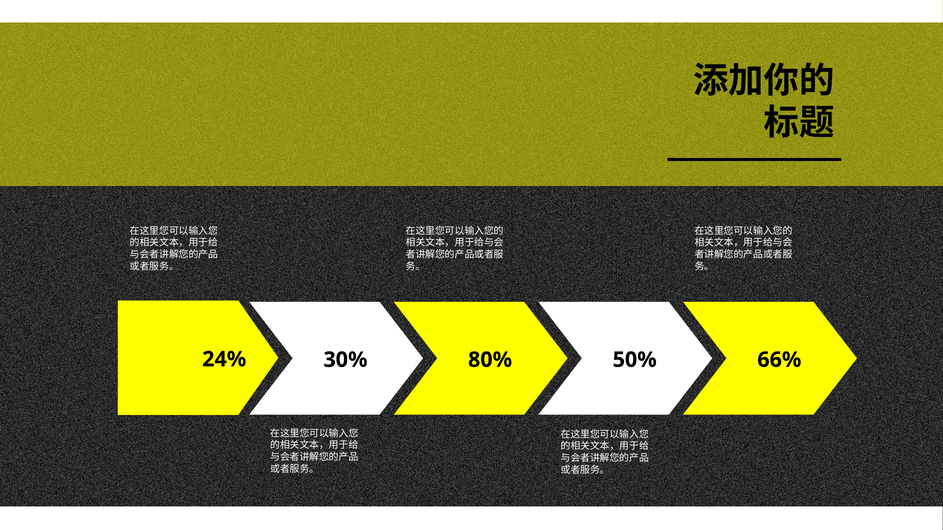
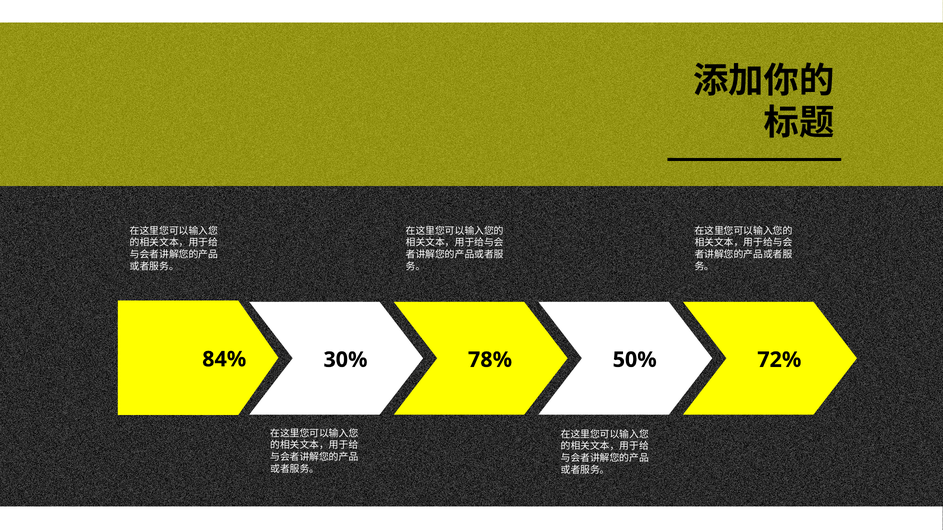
24%: 24% -> 84% (224, 359)
80%: 80% -> 78% (490, 359)
66%: 66% -> 72% (779, 359)
